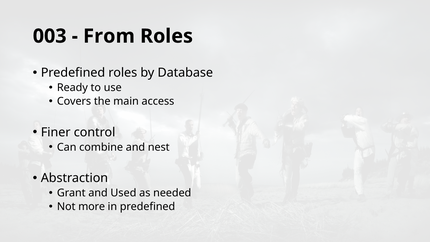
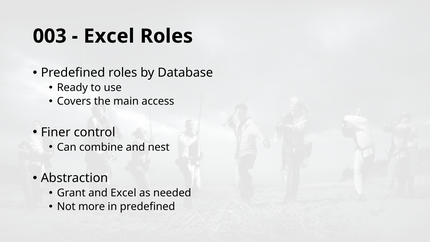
From: From -> Excel (109, 36)
and Used: Used -> Excel (123, 193)
